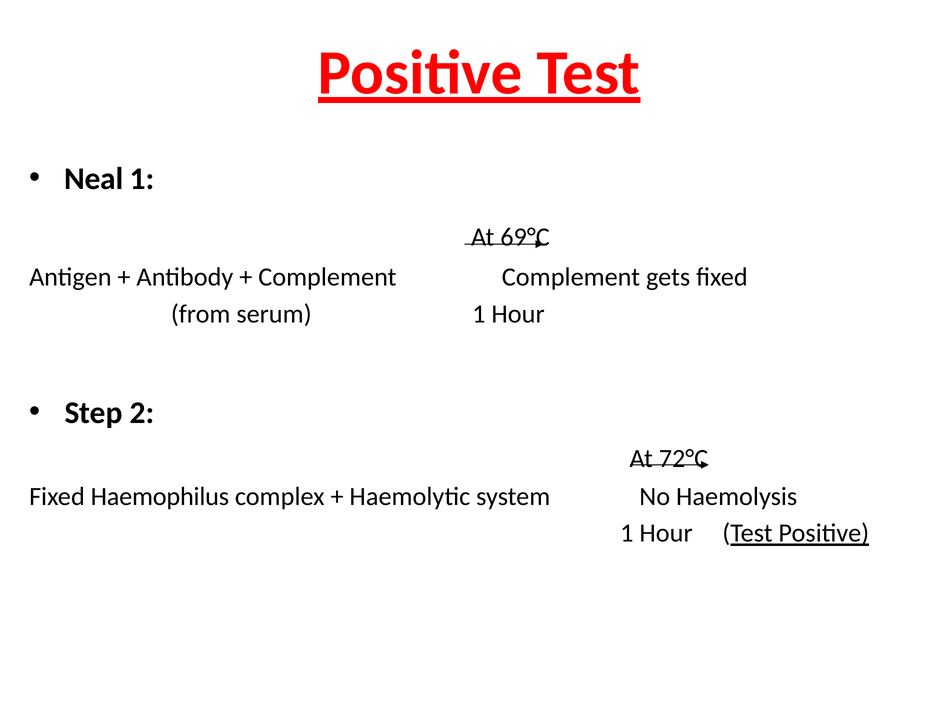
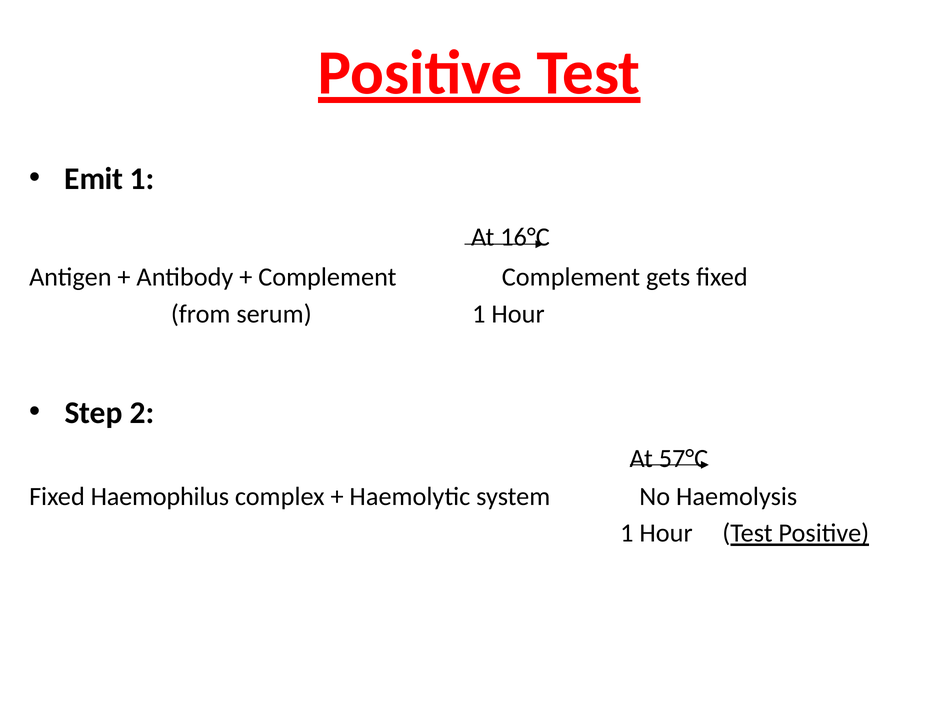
Neal: Neal -> Emit (94, 179)
69°C: 69°C -> 16°C (525, 237)
72°C: 72°C -> 57°C (684, 459)
